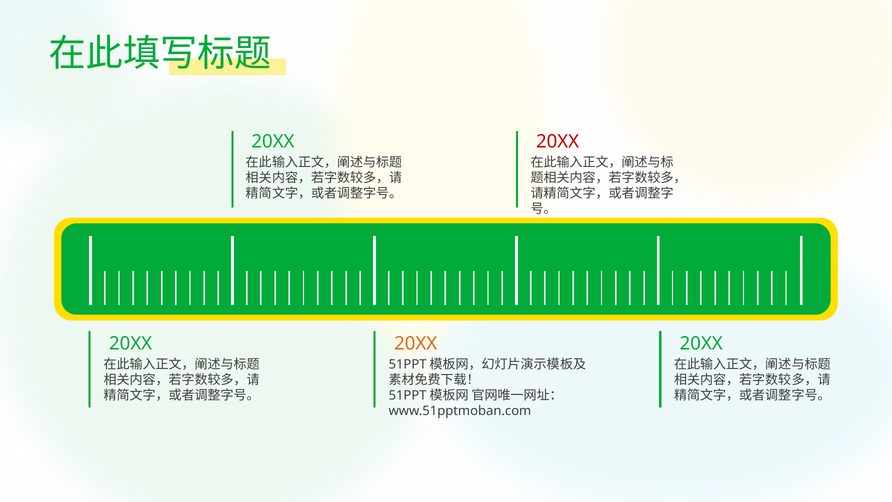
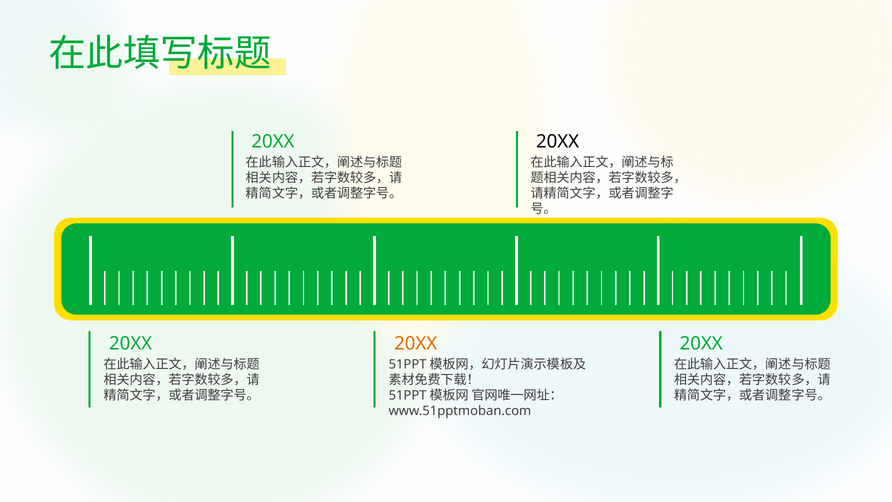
20XX colour: red -> black (558, 142)
